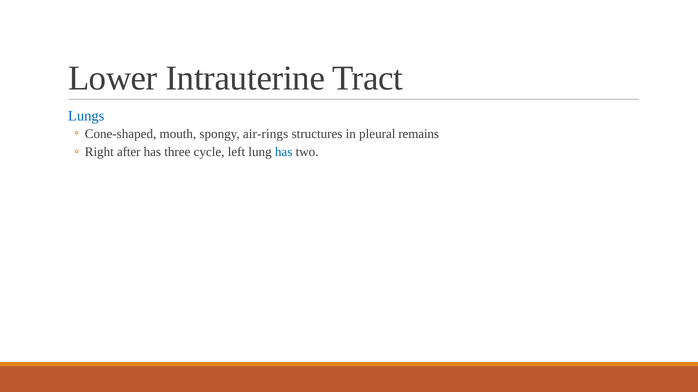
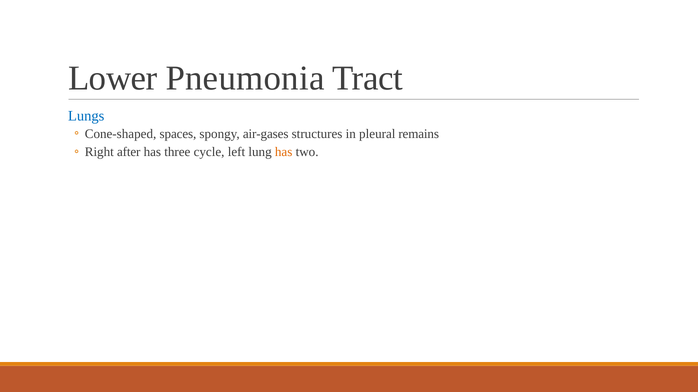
Intrauterine: Intrauterine -> Pneumonia (245, 78)
mouth: mouth -> spaces (178, 134)
air-rings: air-rings -> air-gases (266, 134)
has colour: blue -> orange (284, 152)
